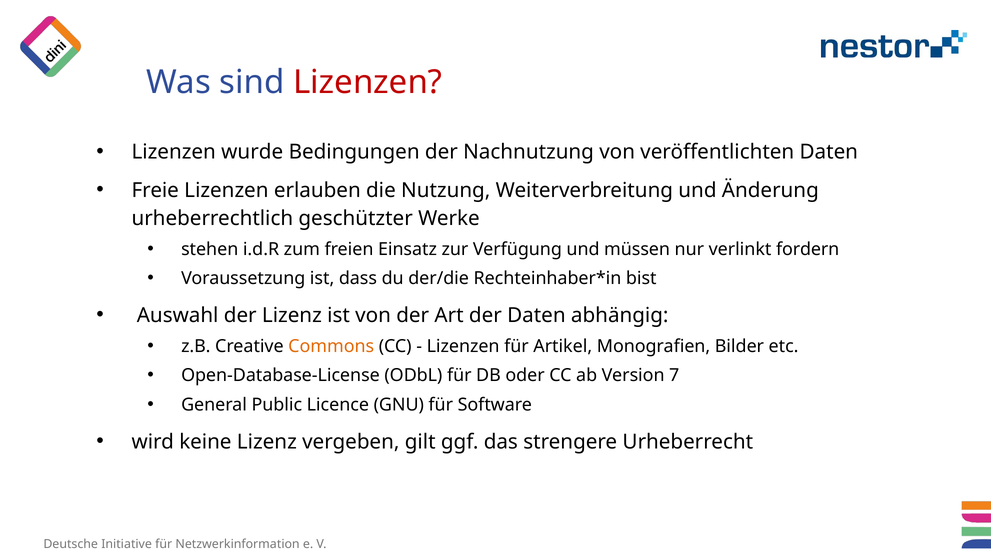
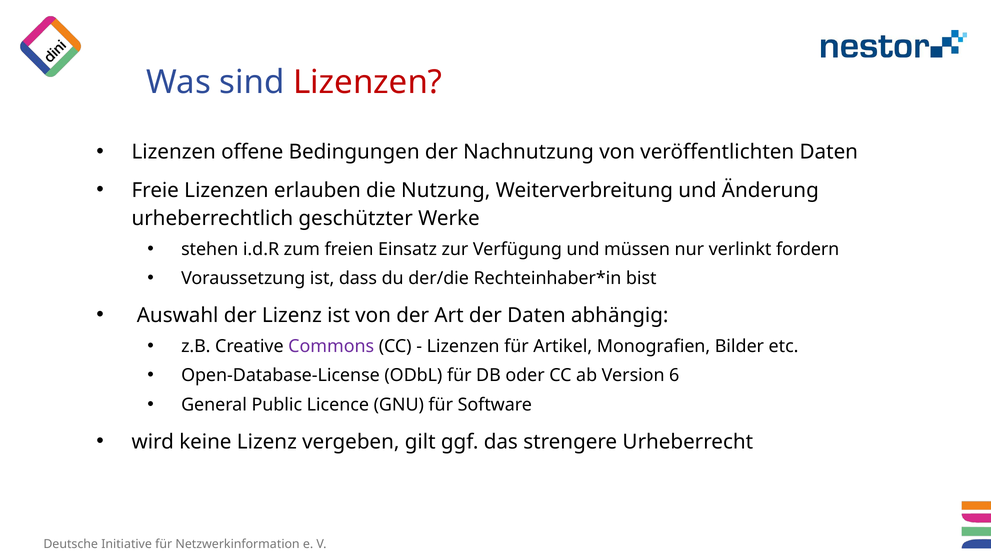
wurde: wurde -> offene (252, 152)
Commons colour: orange -> purple (331, 346)
7: 7 -> 6 (674, 375)
